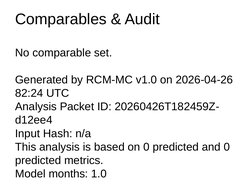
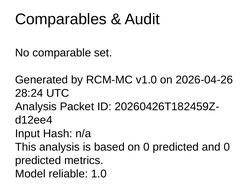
82:24: 82:24 -> 28:24 (29, 93)
months: months -> reliable (68, 174)
